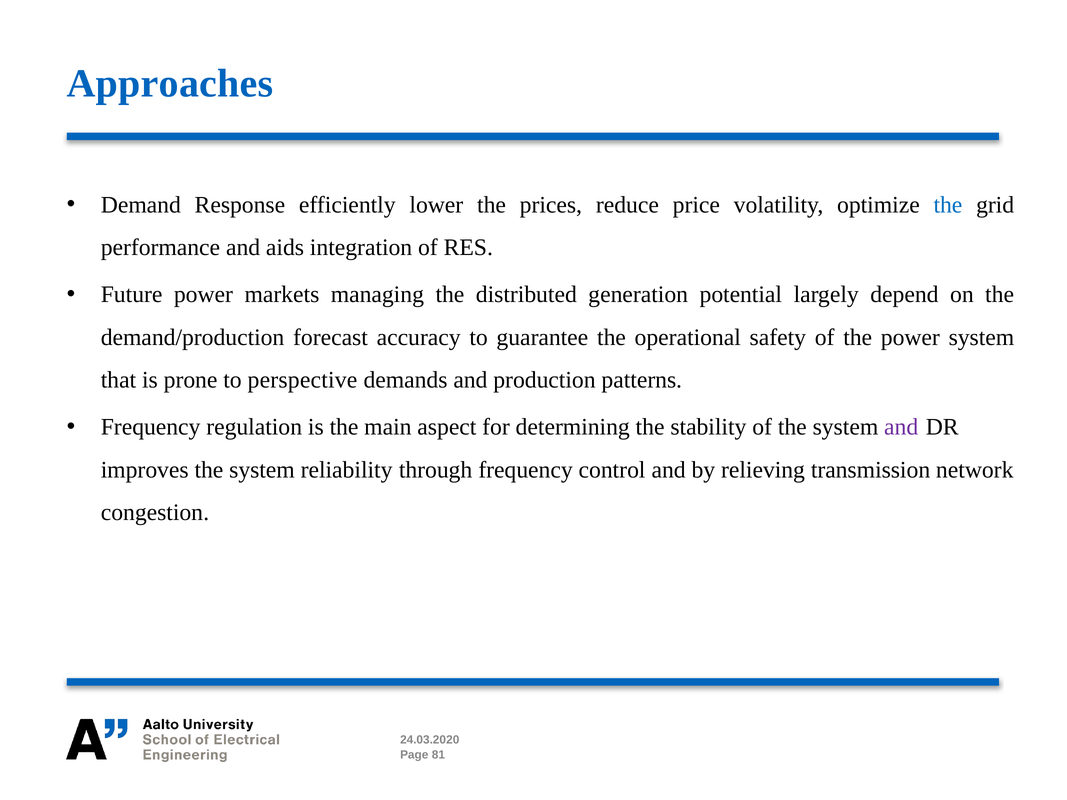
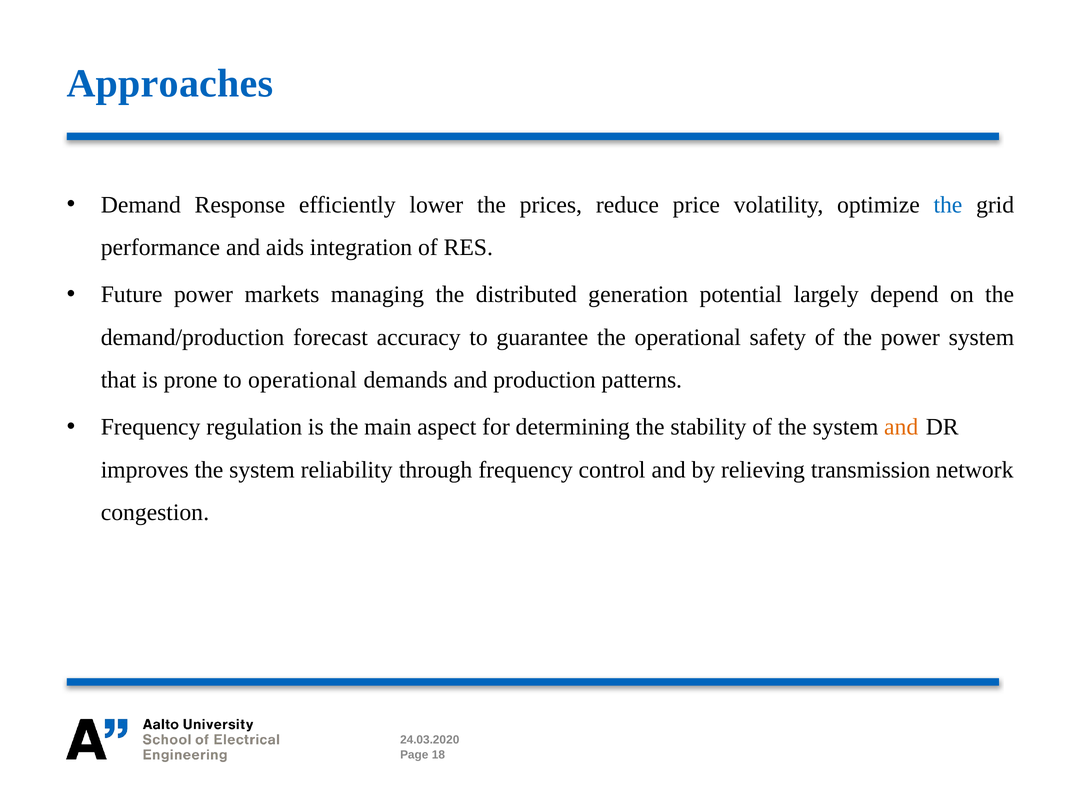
to perspective: perspective -> operational (302, 380)
and colour: purple -> orange (901, 427)
81: 81 -> 18 (438, 755)
